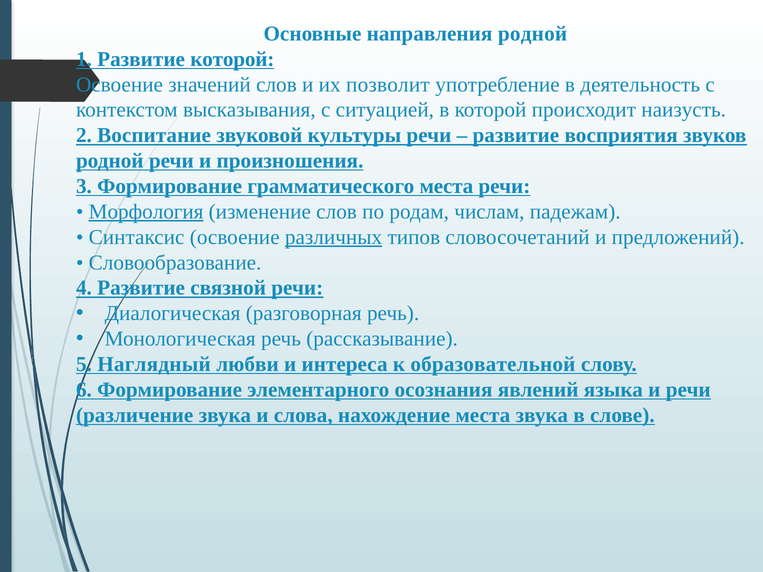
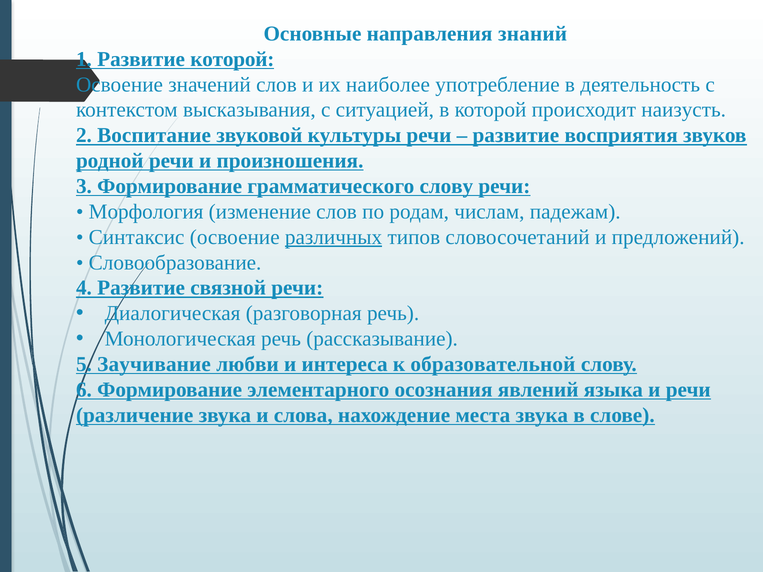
направления родной: родной -> знаний (533, 34)
позволит: позволит -> наиболее (388, 85)
грамматического места: места -> слову (446, 186)
Морфология underline: present -> none (146, 212)
Наглядный: Наглядный -> Заучивание (154, 364)
